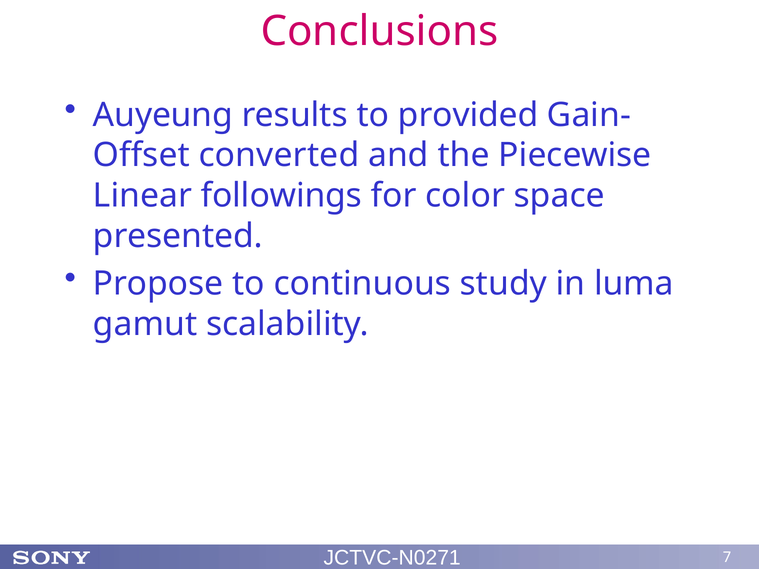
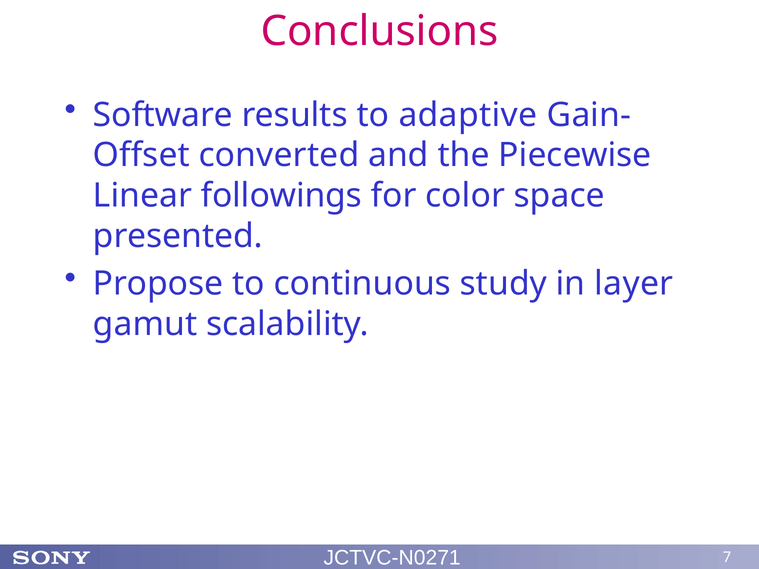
Auyeung: Auyeung -> Software (163, 115)
provided: provided -> adaptive (468, 115)
luma: luma -> layer (634, 284)
